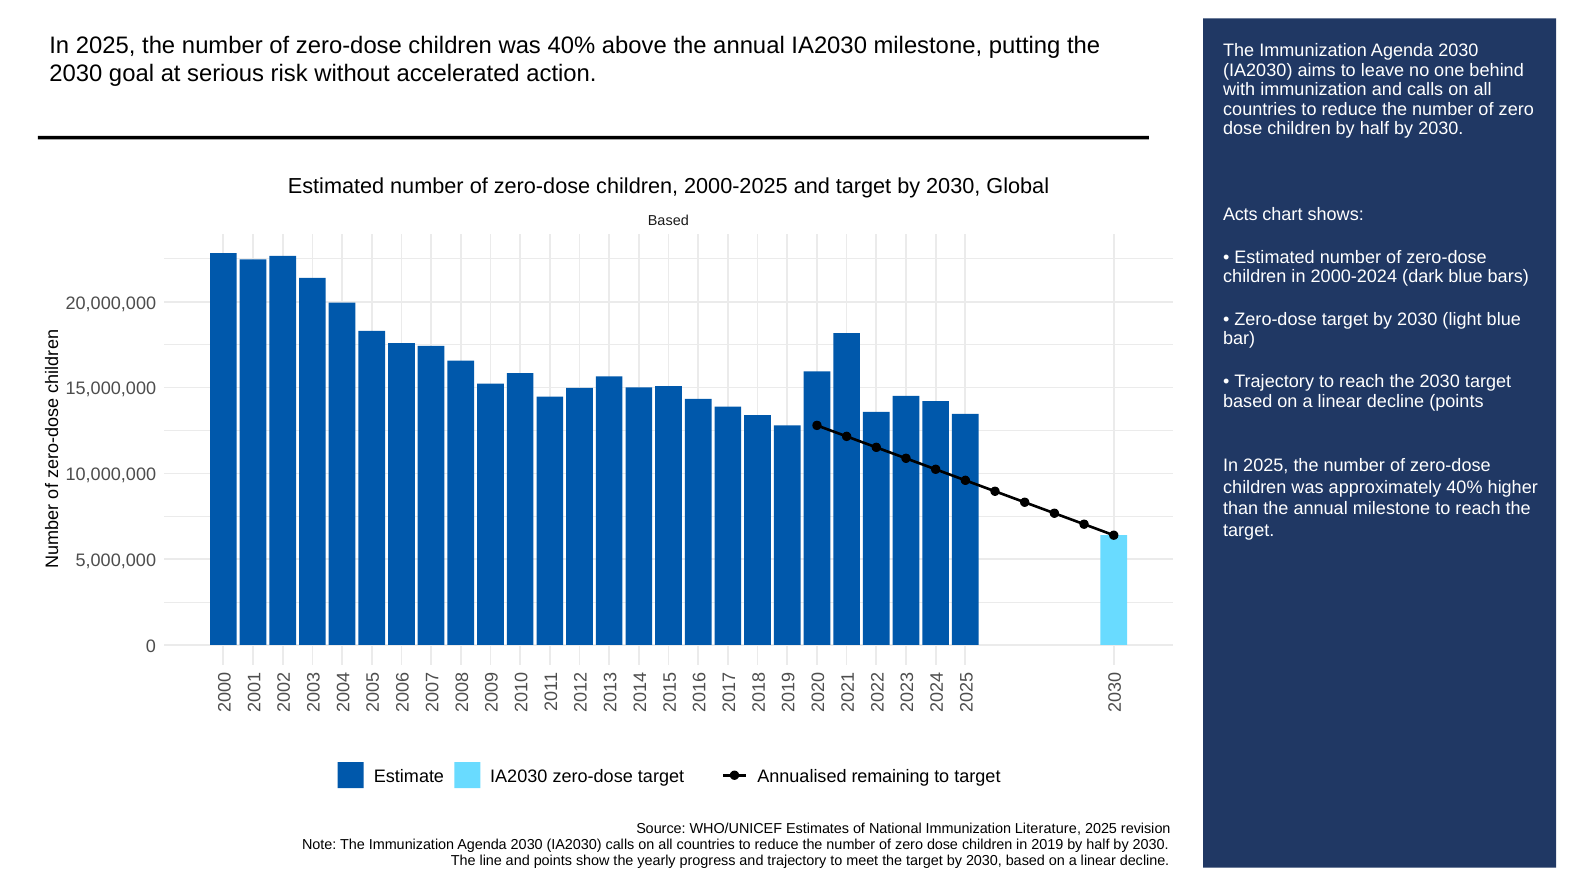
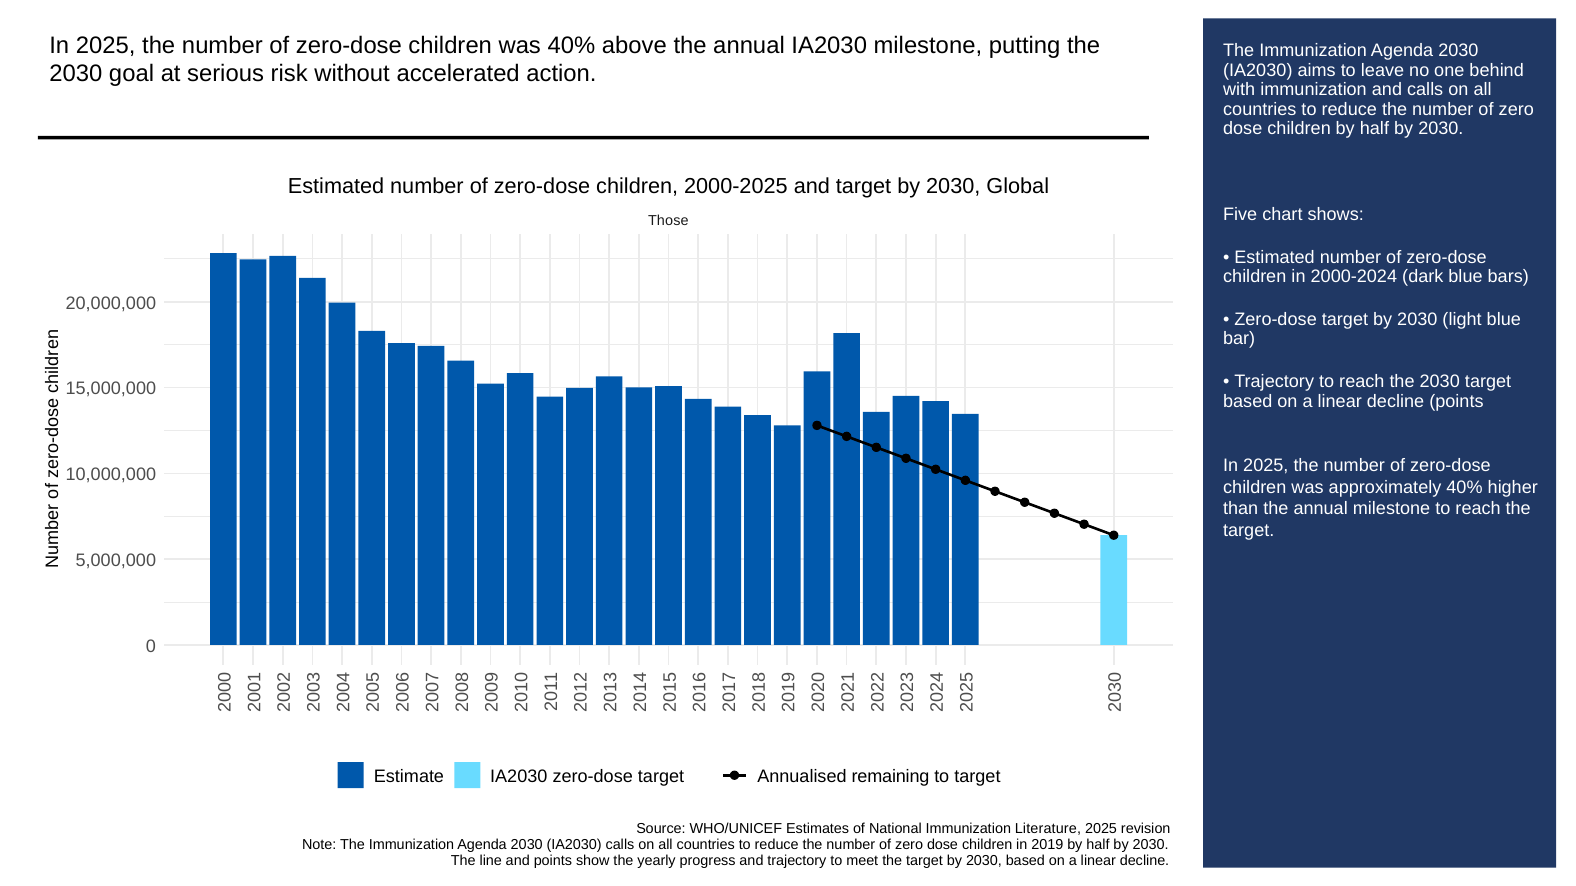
Acts: Acts -> Five (1240, 214)
Based: Based -> Those (668, 221)
